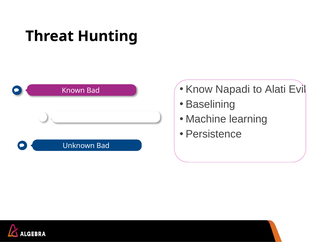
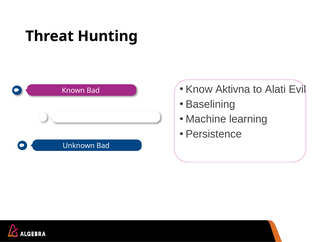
Napadi: Napadi -> Aktivna (233, 89)
